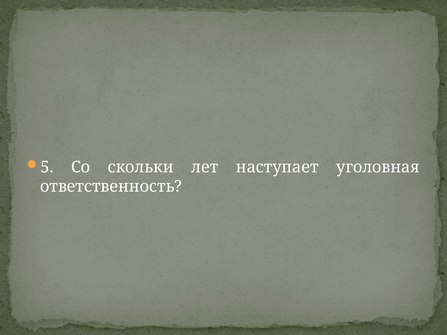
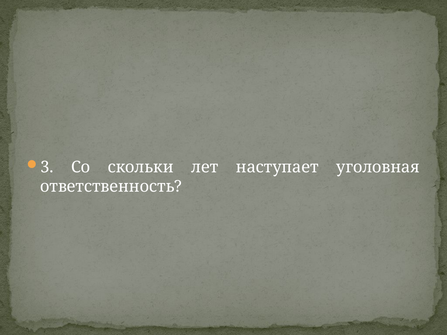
5: 5 -> 3 (47, 167)
